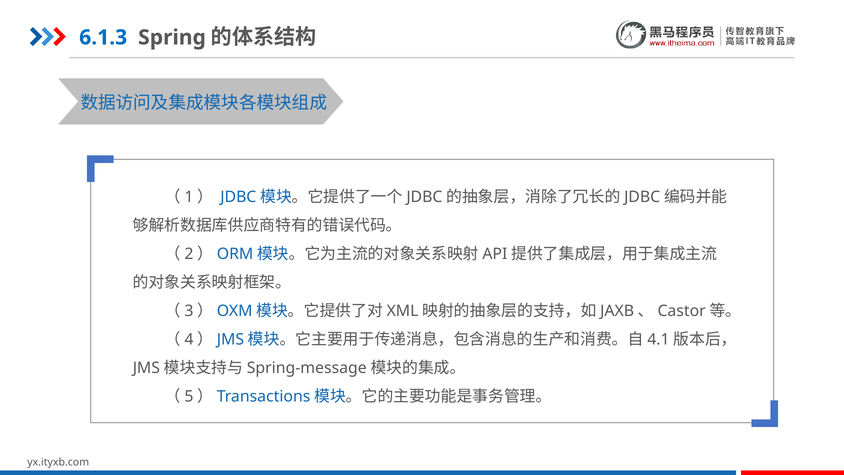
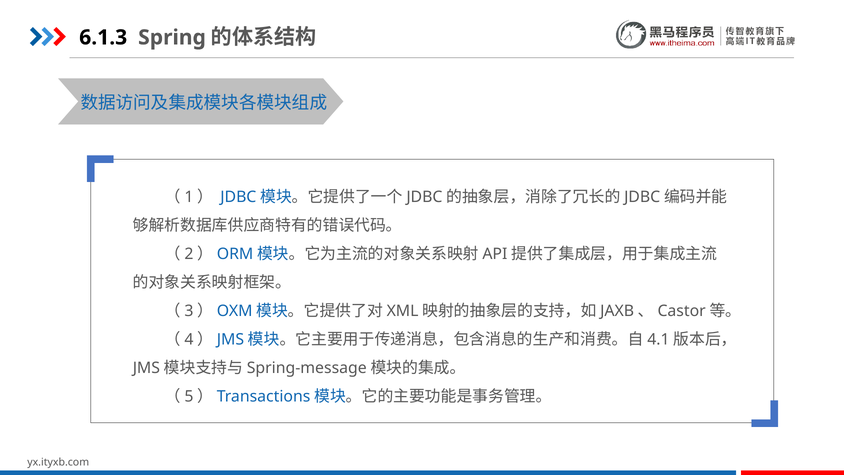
6.1.3 colour: blue -> black (103, 37)
